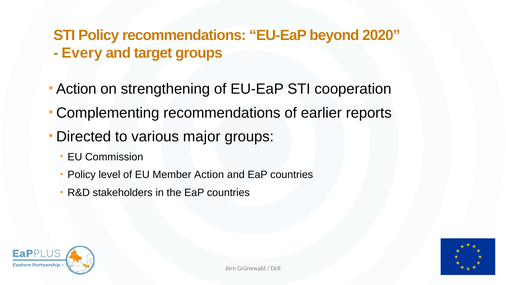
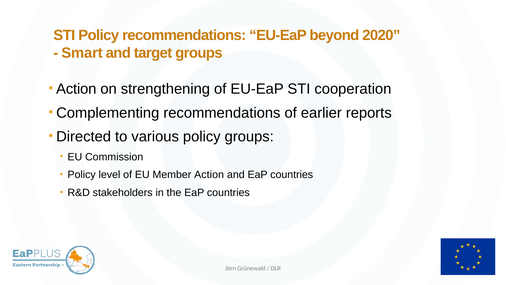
Every: Every -> Smart (82, 53)
various major: major -> policy (202, 137)
